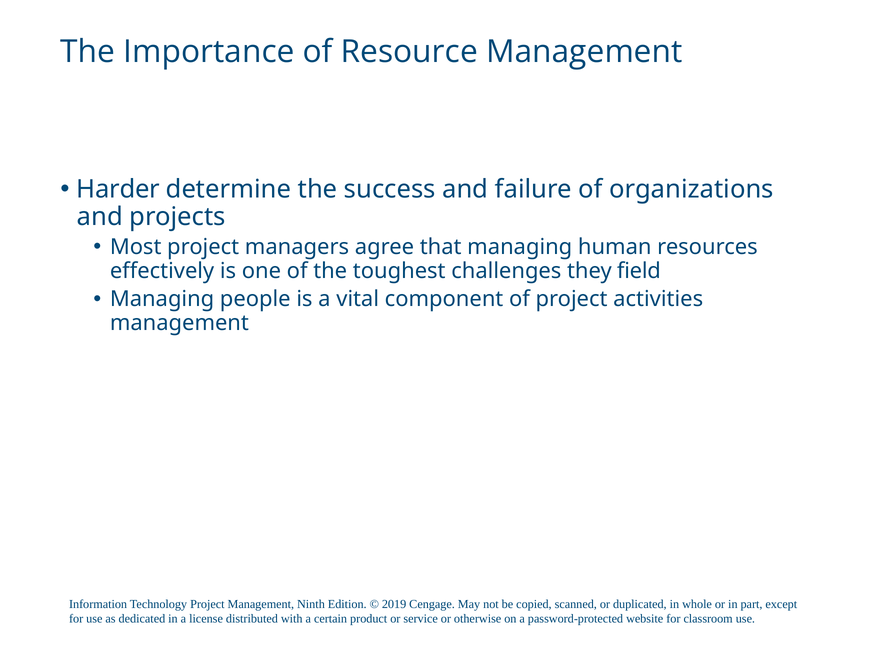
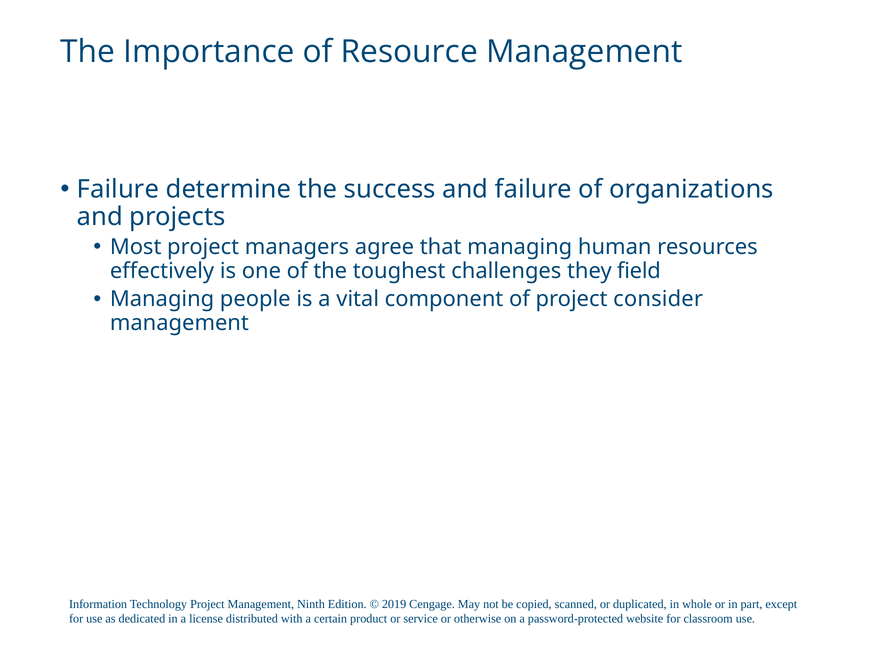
Harder: Harder -> Failure (118, 189)
activities: activities -> consider (658, 299)
